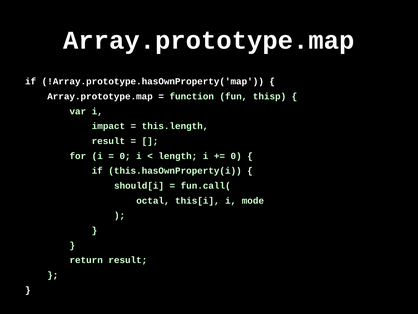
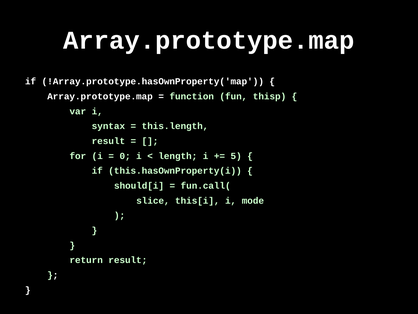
impact: impact -> syntax (108, 126)
0: 0 -> 5 (236, 156)
octal: octal -> slice (153, 200)
